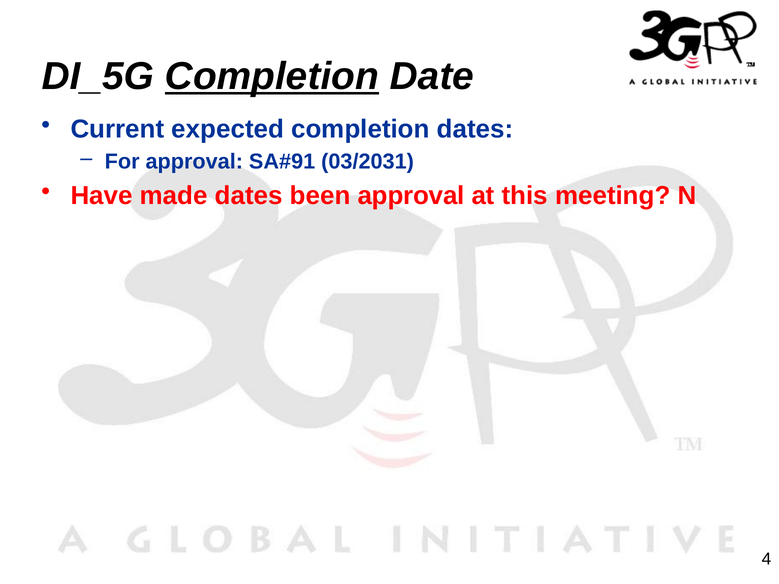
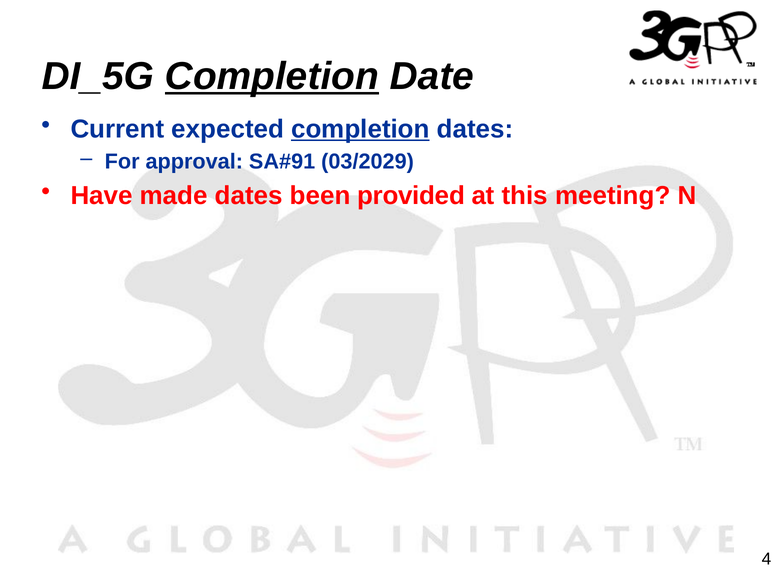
completion underline: none -> present (360, 129)
03/2031: 03/2031 -> 03/2029 (368, 162)
been approval: approval -> provided (411, 196)
